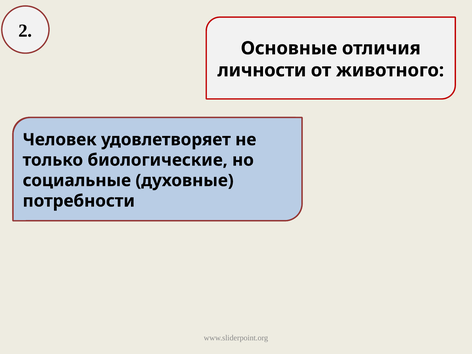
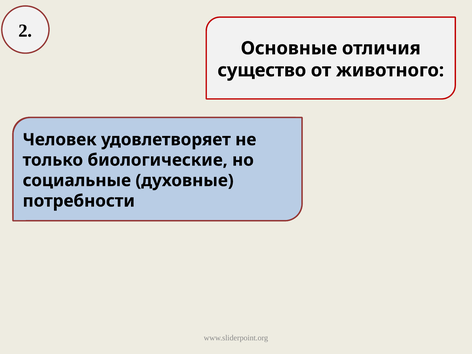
личности: личности -> существо (262, 70)
